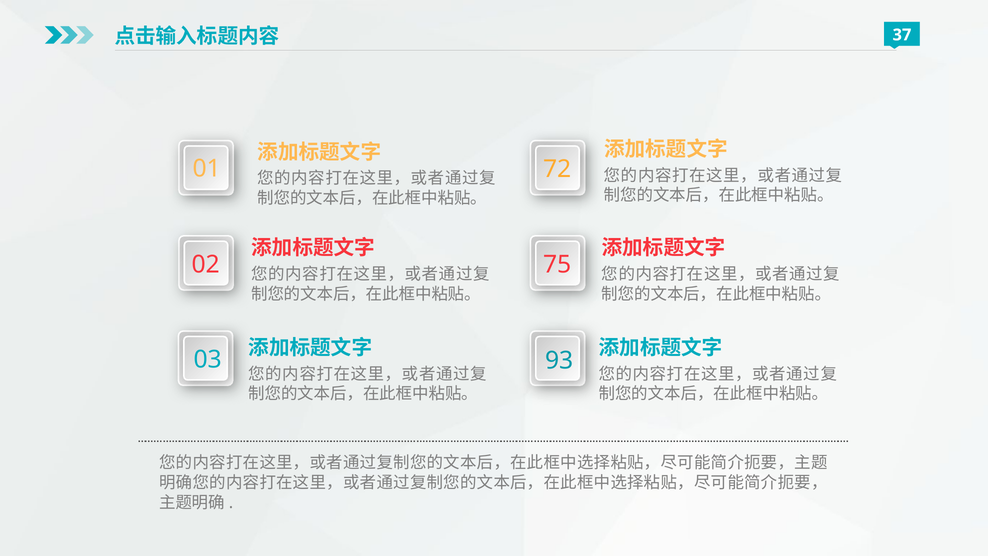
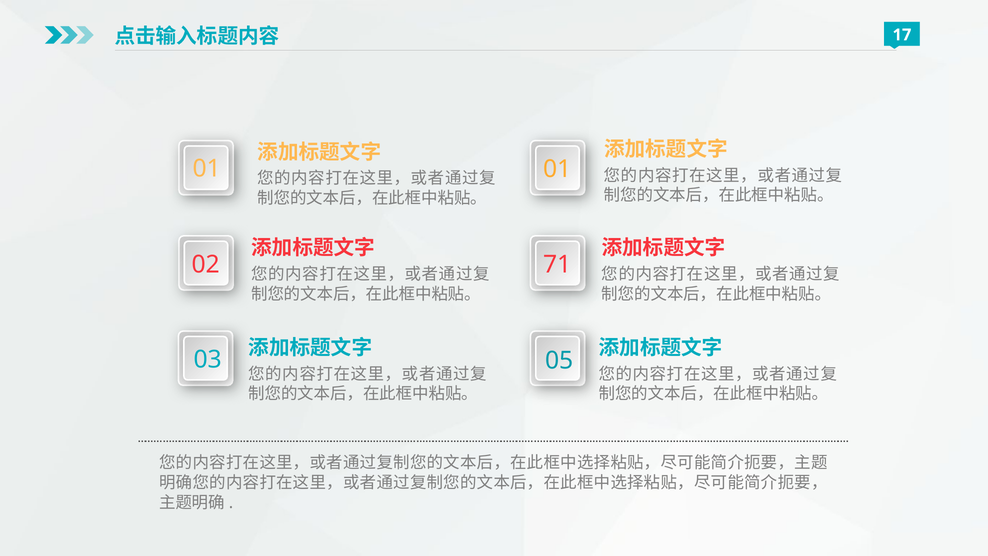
37: 37 -> 17 (902, 35)
01 72: 72 -> 01 (557, 169)
75: 75 -> 71 (557, 264)
93: 93 -> 05 (559, 361)
